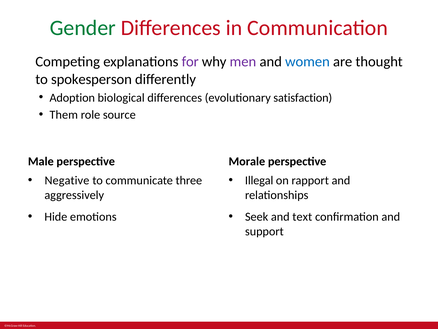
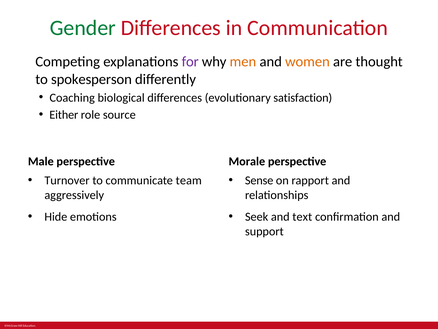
men colour: purple -> orange (243, 62)
women colour: blue -> orange (307, 62)
Adoption: Adoption -> Coaching (72, 98)
Them: Them -> Either (64, 115)
Negative: Negative -> Turnover (67, 180)
three: three -> team (189, 180)
Illegal: Illegal -> Sense (259, 180)
